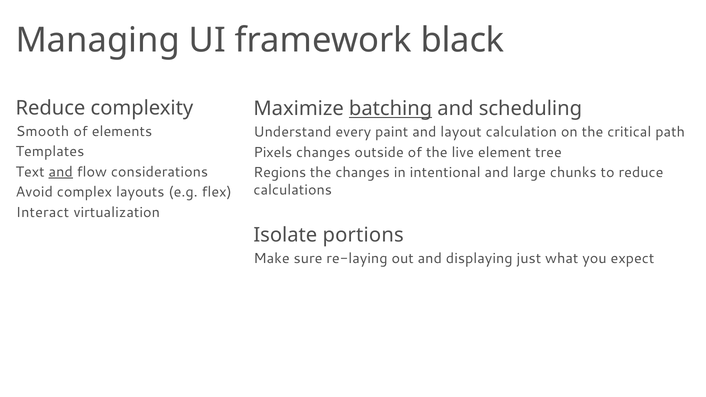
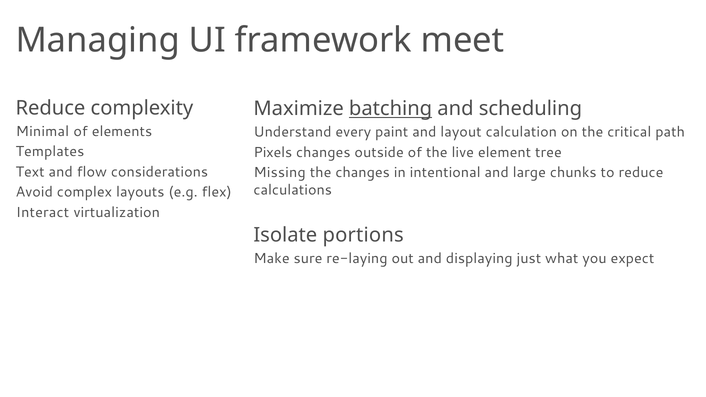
black: black -> meet (463, 40)
Smooth: Smooth -> Minimal (42, 132)
and underline: present -> none (61, 172)
Regions: Regions -> Missing (280, 172)
